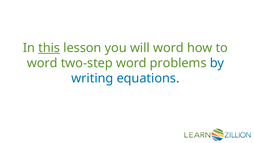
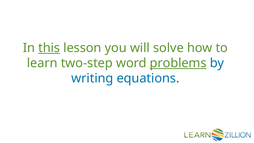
will word: word -> solve (168, 48)
word: word -> learn (42, 63)
problems underline: none -> present (178, 63)
